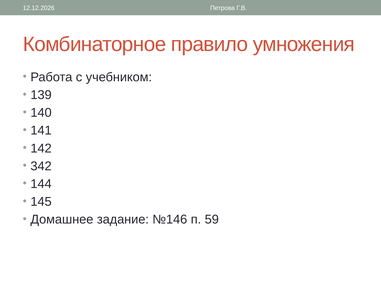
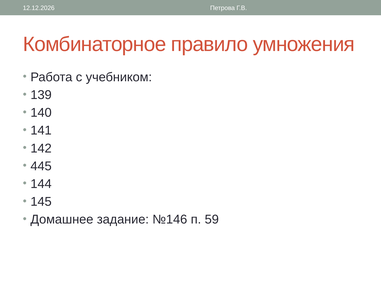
342: 342 -> 445 (41, 166)
